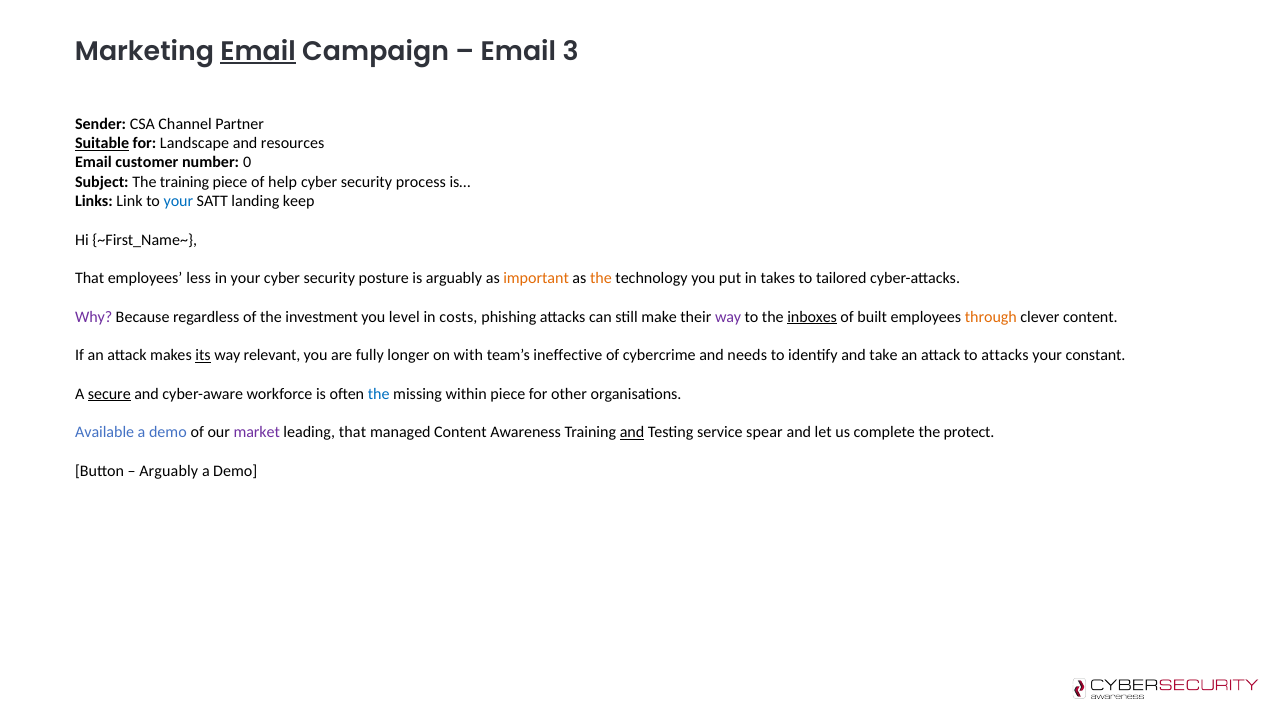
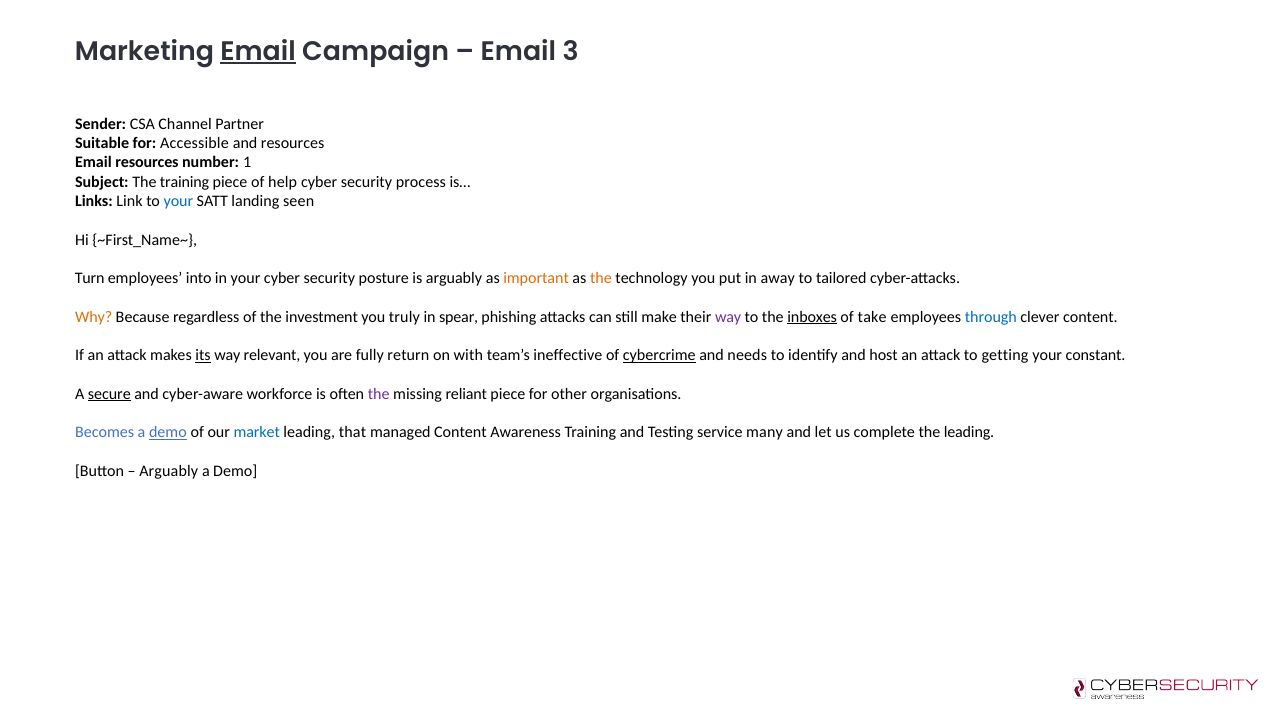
Suitable underline: present -> none (102, 143)
Landscape: Landscape -> Accessible (194, 143)
Email customer: customer -> resources (147, 163)
0: 0 -> 1 (247, 163)
keep: keep -> seen (299, 201)
That: That -> Turn (90, 278)
less: less -> into (199, 278)
takes: takes -> away (778, 278)
Why colour: purple -> orange (94, 317)
level: level -> truly (404, 317)
costs: costs -> spear (459, 317)
built: built -> take (872, 317)
through colour: orange -> blue (991, 317)
longer: longer -> return (408, 356)
cybercrime underline: none -> present (659, 356)
take: take -> host (884, 356)
to attacks: attacks -> getting (1005, 356)
the colour: blue -> purple (379, 394)
within: within -> reliant (466, 394)
Available: Available -> Becomes (105, 433)
demo underline: none -> present (168, 433)
market colour: purple -> blue (257, 433)
and underline: present -> none (632, 433)
spear: spear -> many (765, 433)
the protect: protect -> leading (969, 433)
